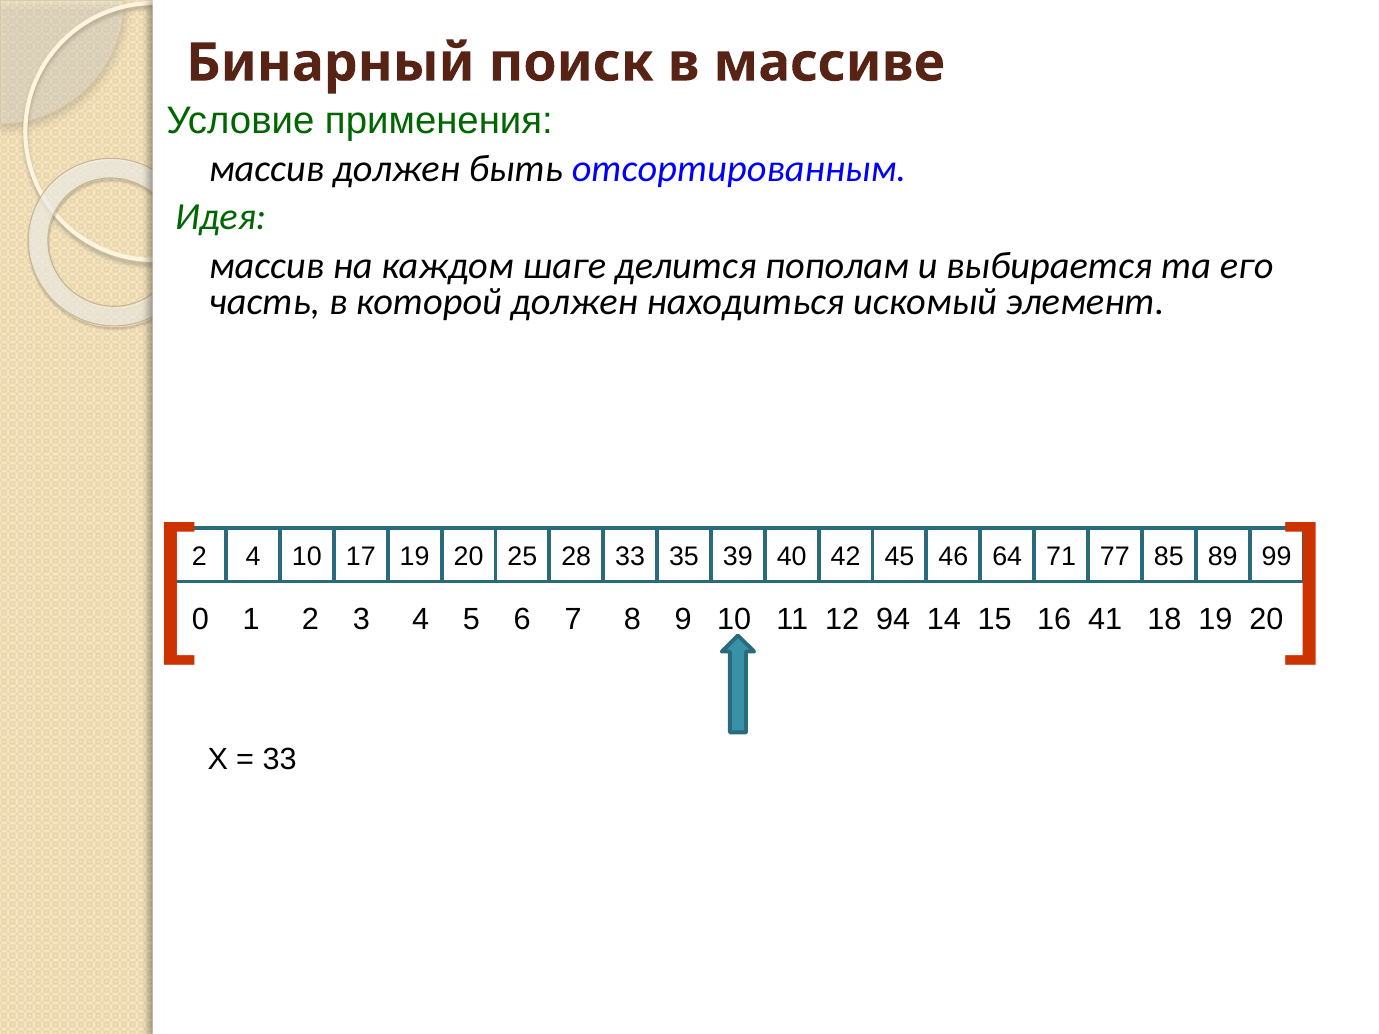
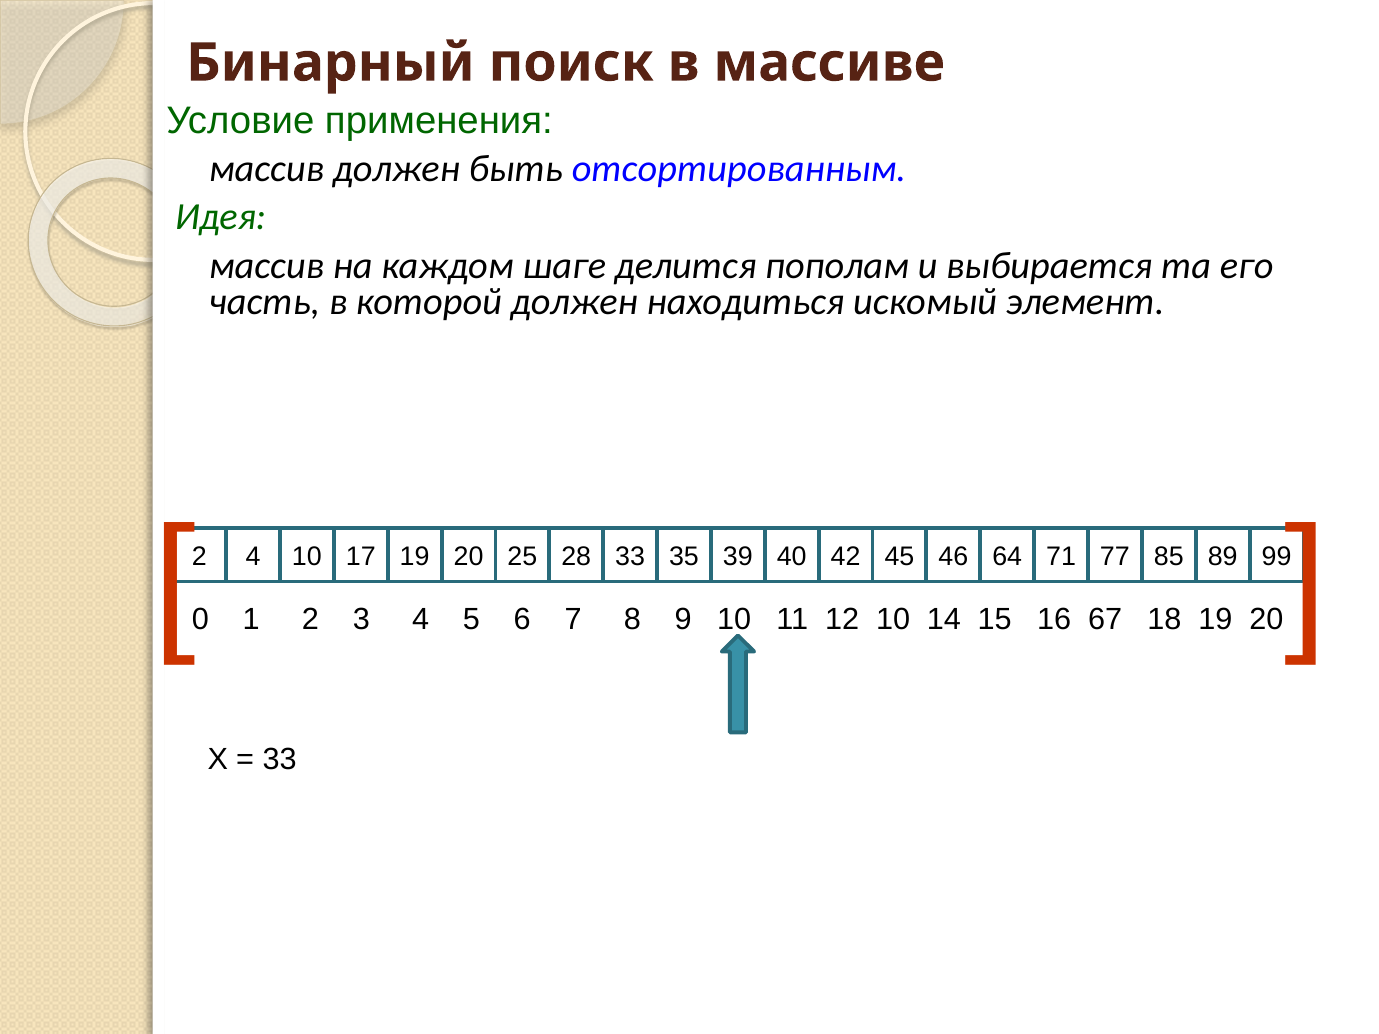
12 94: 94 -> 10 (893, 620)
41: 41 -> 67 (1105, 620)
